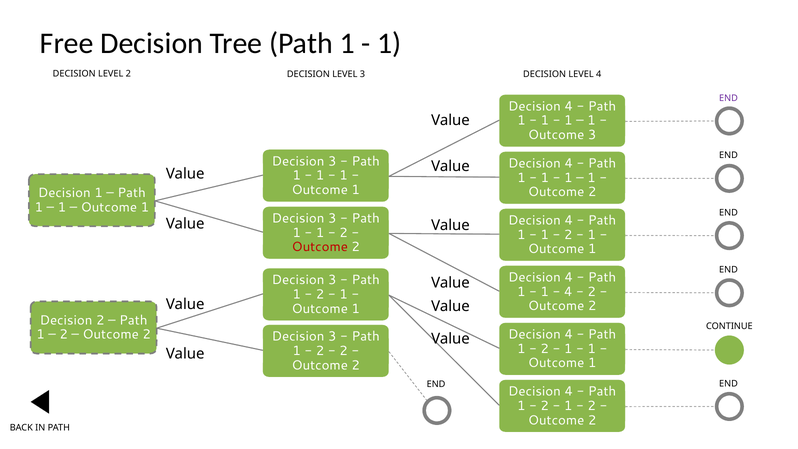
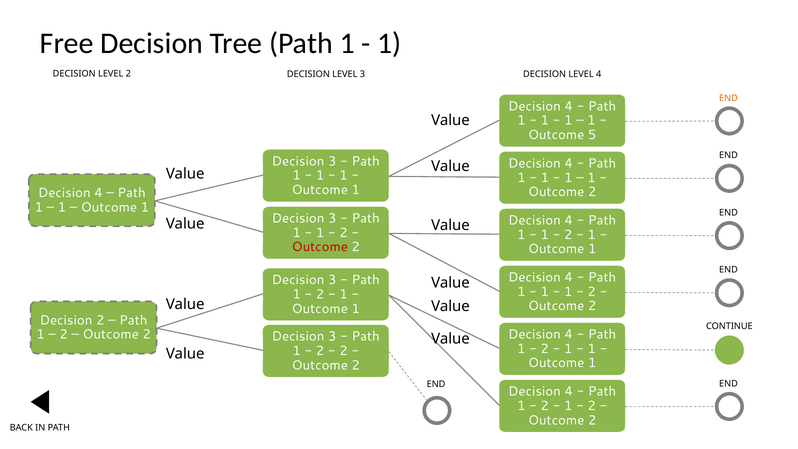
END colour: purple -> orange (728, 98)
Outcome 3: 3 -> 5 (592, 135)
1: 1 -> 4 (99, 193)
4: 4 -> 1 (568, 292)
